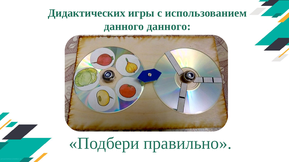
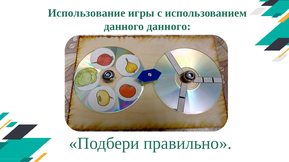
Дидактических: Дидактических -> Использование (87, 13)
